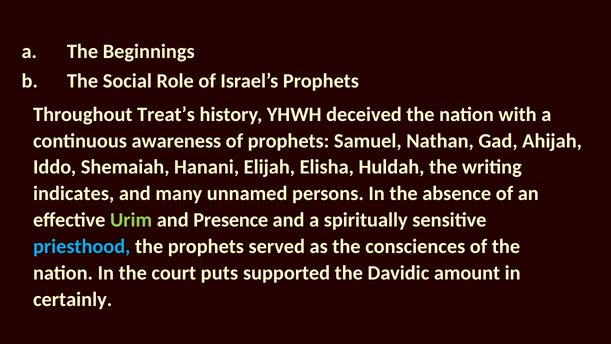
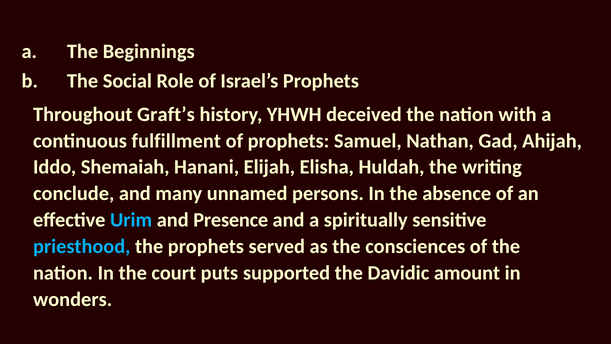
Treat’s: Treat’s -> Graft’s (166, 114)
awareness: awareness -> fulfillment (176, 141)
indicates: indicates -> conclude (74, 193)
Urim colour: light green -> light blue (131, 220)
certainly: certainly -> wonders (73, 299)
